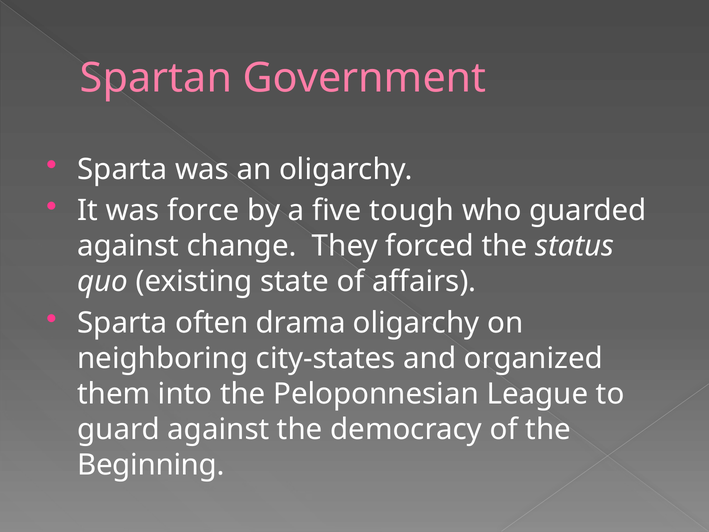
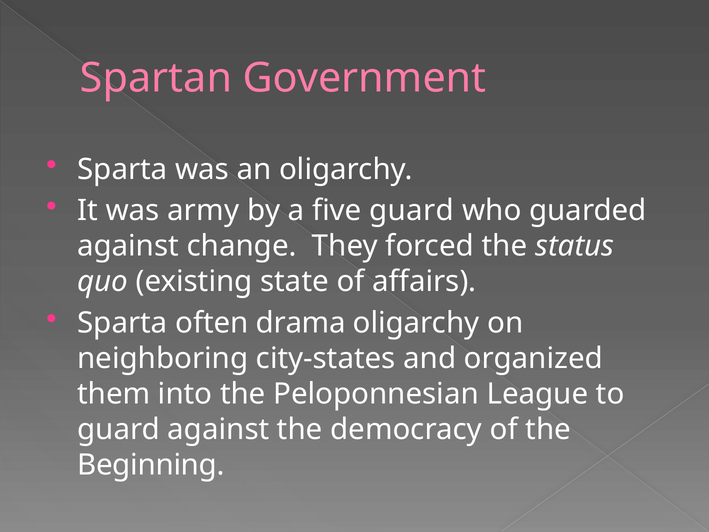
force: force -> army (203, 211)
five tough: tough -> guard (412, 211)
